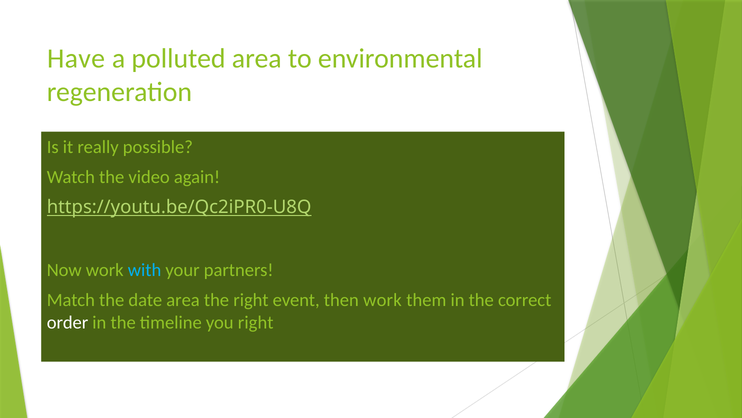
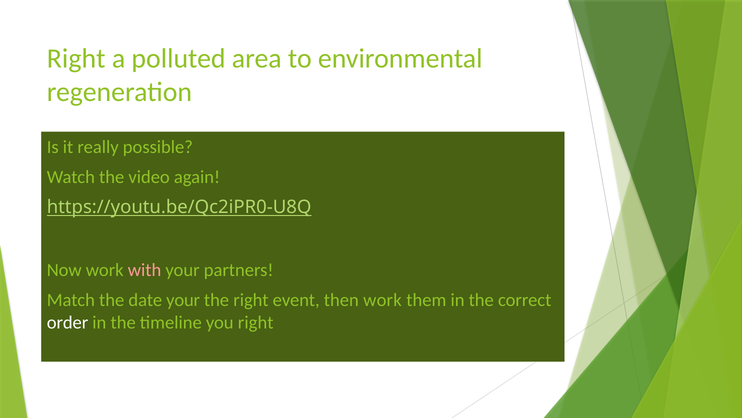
Have: Have -> Right (76, 59)
with colour: light blue -> pink (145, 270)
date area: area -> your (183, 300)
